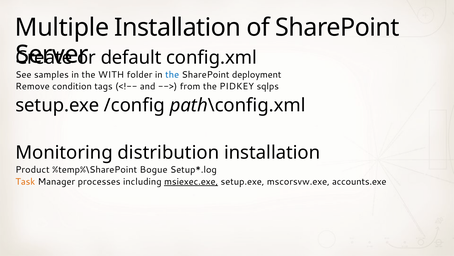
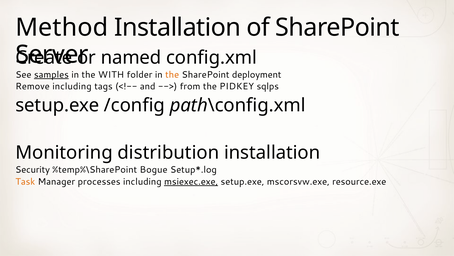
Multiple: Multiple -> Method (62, 27)
default: default -> named (131, 58)
samples underline: none -> present (51, 74)
the colour: blue -> orange (172, 74)
Remove condition: condition -> including (72, 86)
Product: Product -> Security (33, 169)
accounts.exe: accounts.exe -> resource.exe (359, 181)
